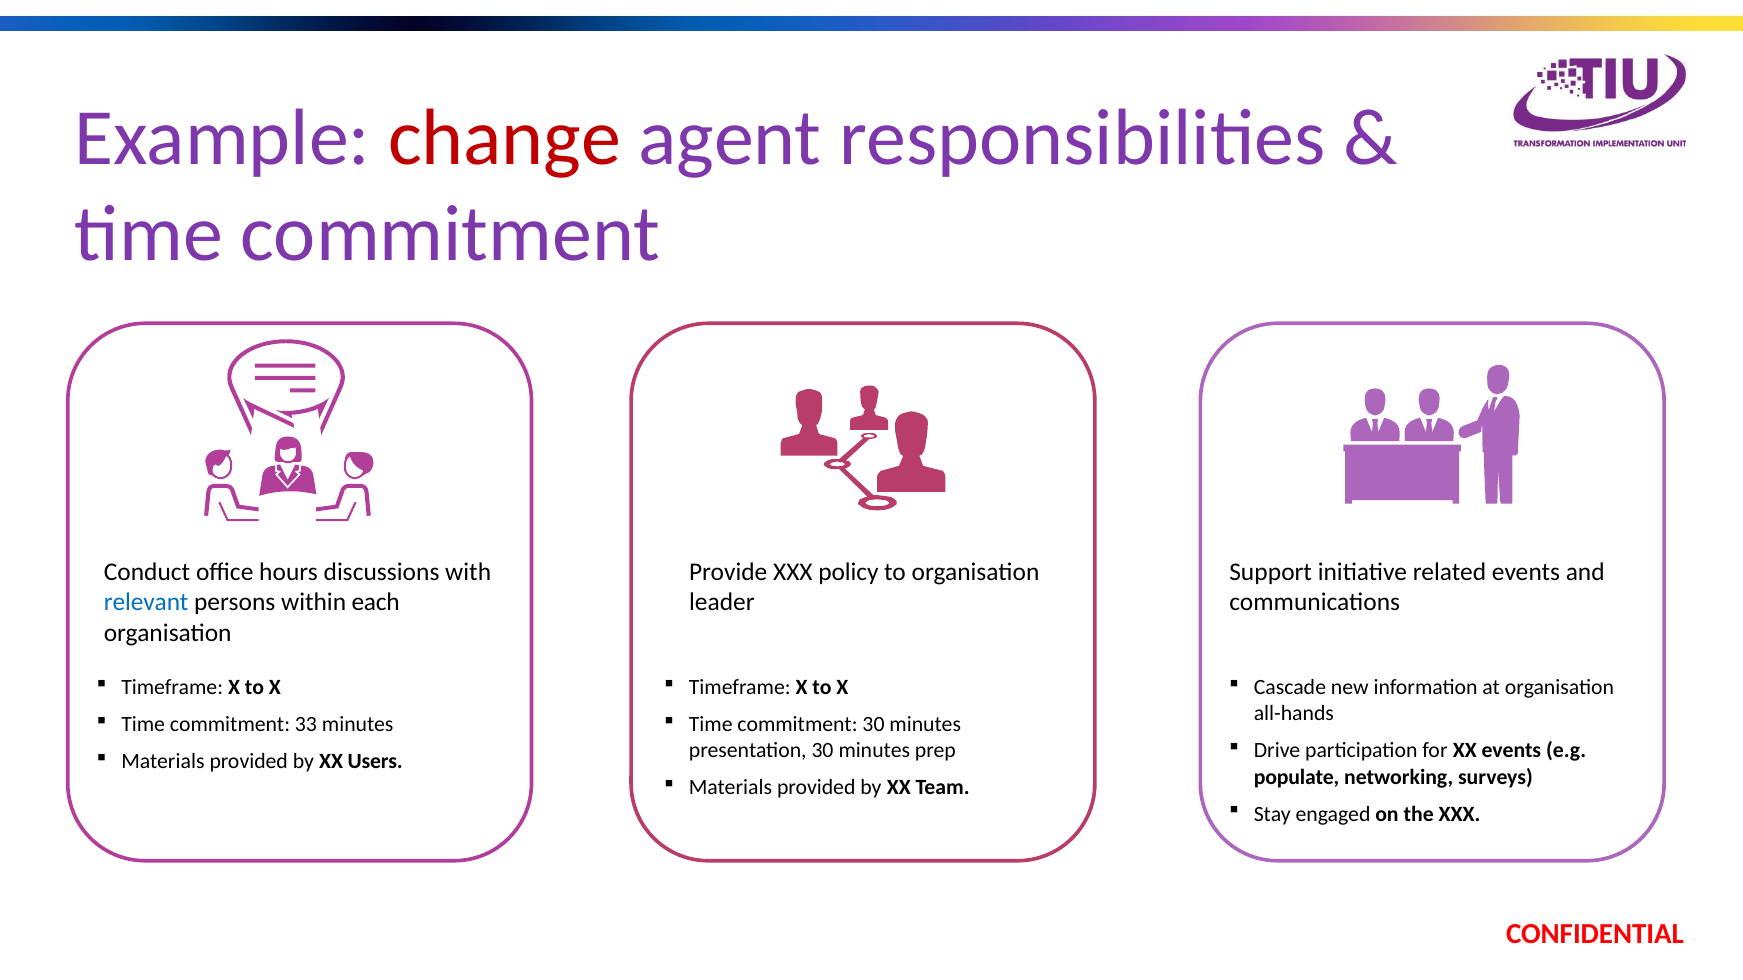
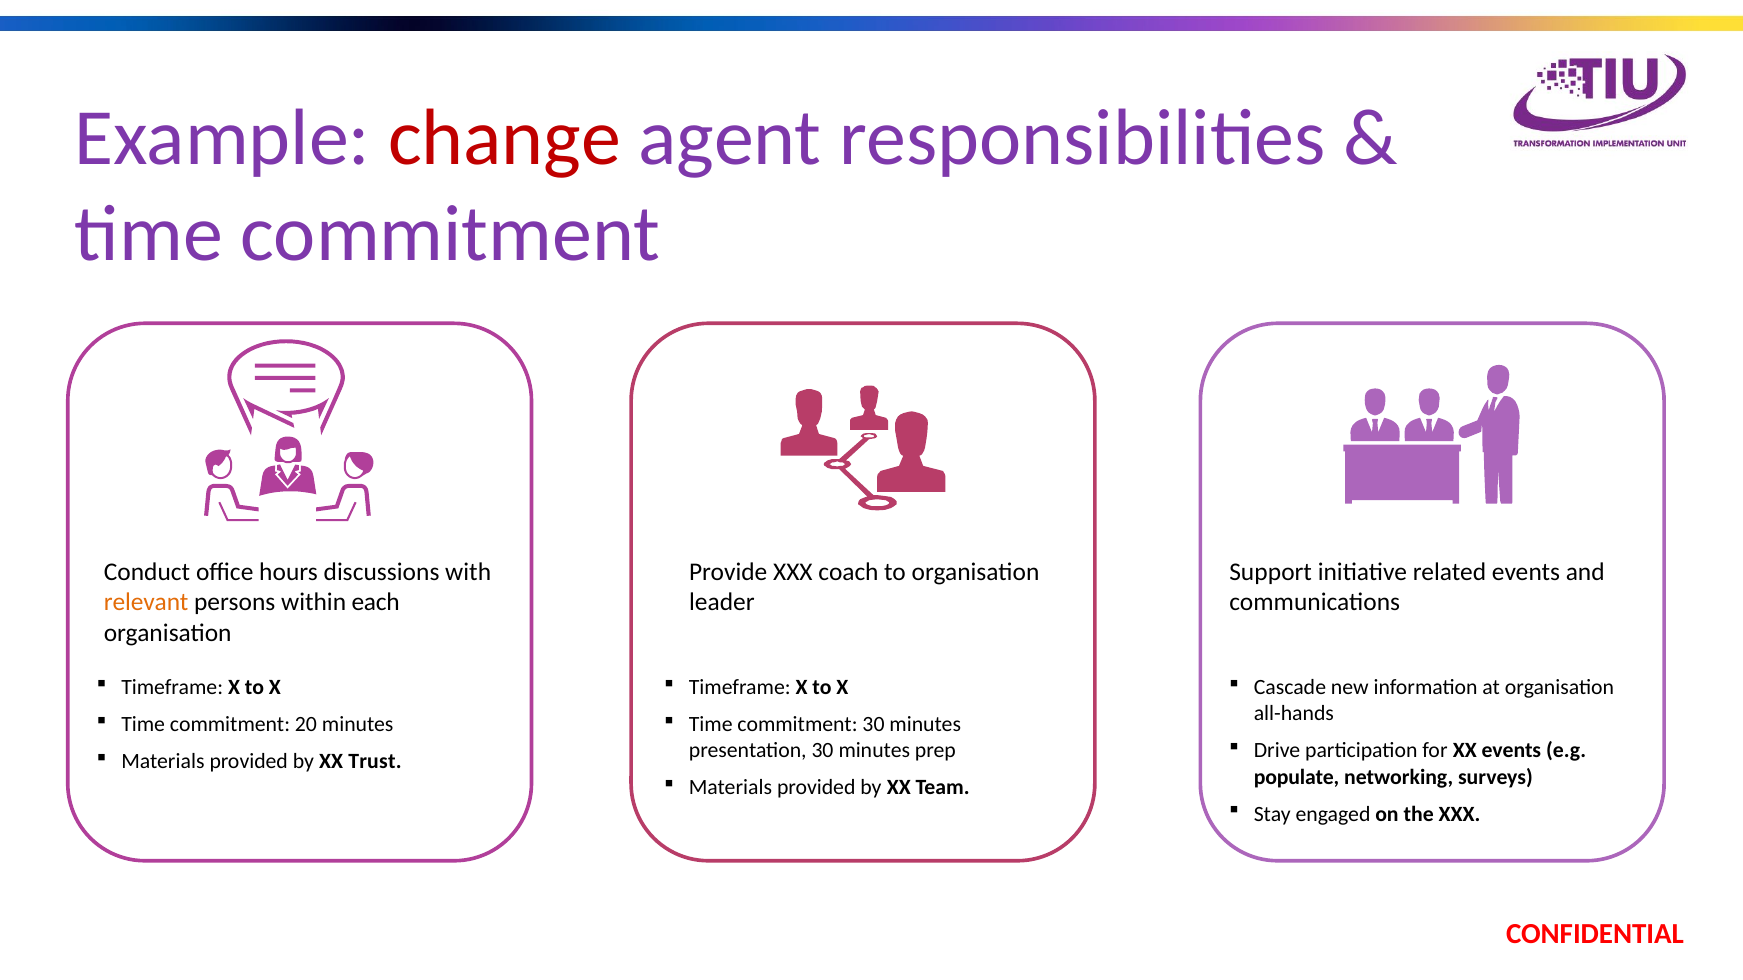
policy: policy -> coach (848, 572)
relevant colour: blue -> orange (146, 603)
33: 33 -> 20 (306, 725)
Users: Users -> Trust (375, 762)
